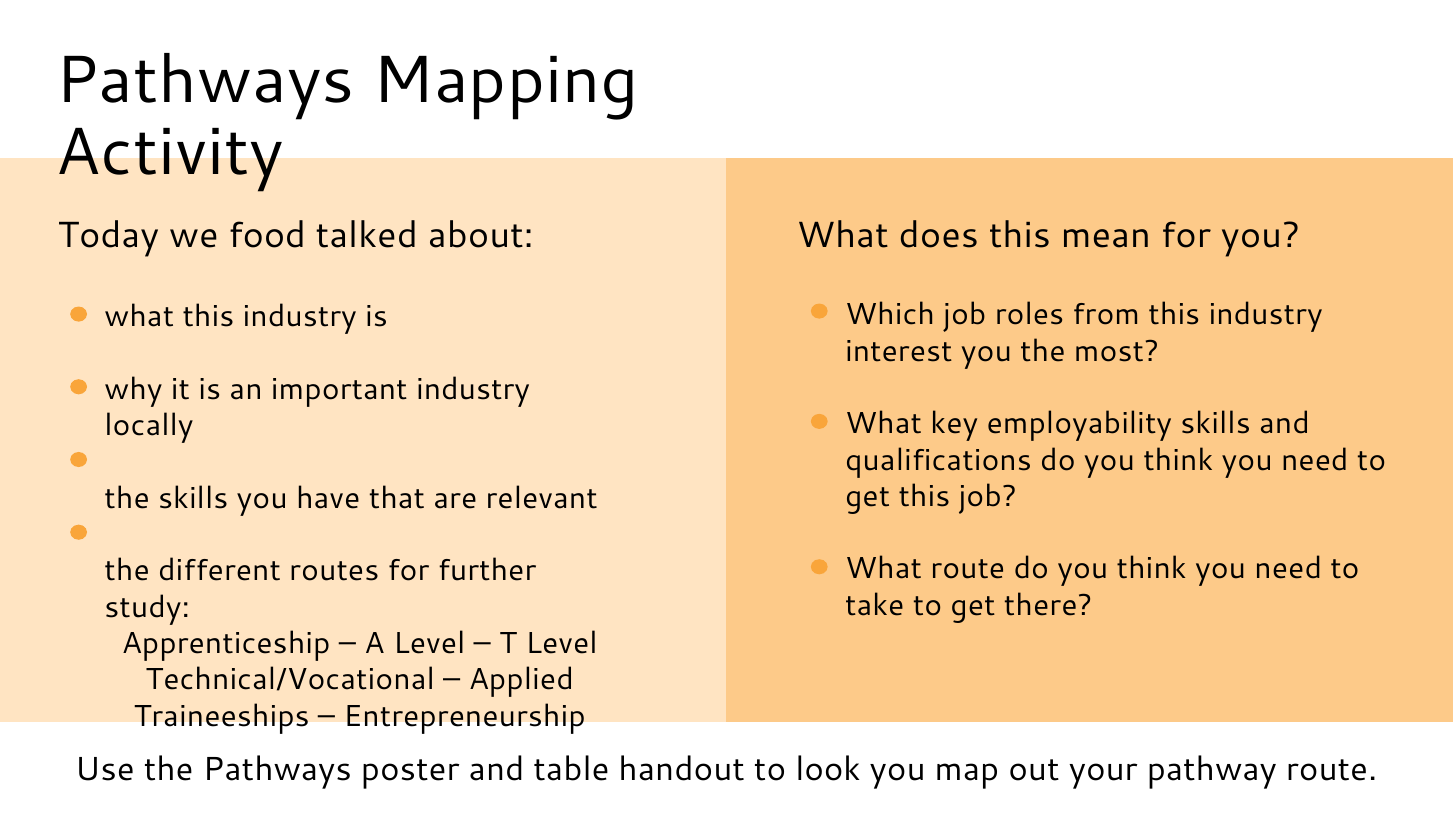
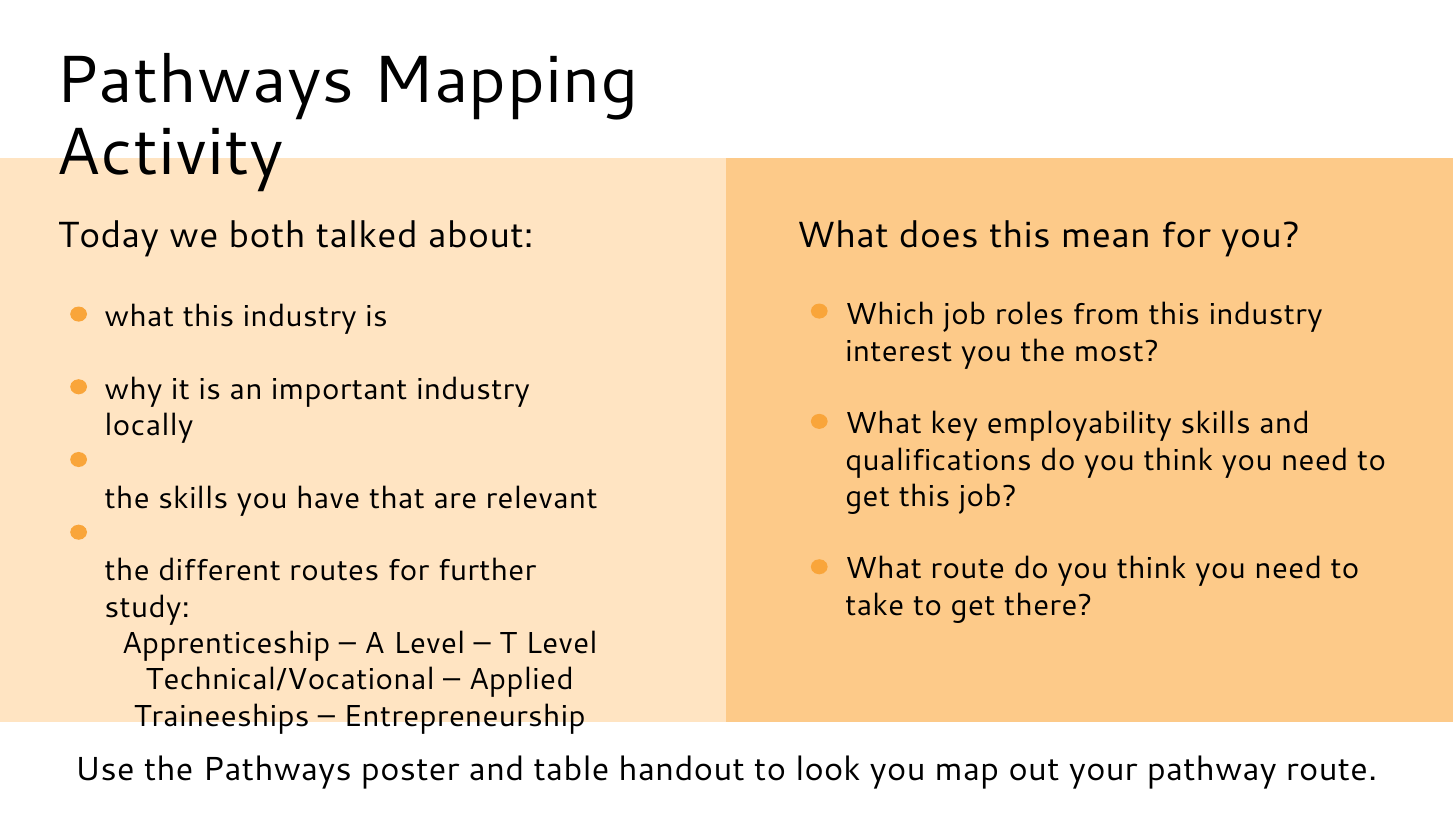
food: food -> both (267, 235)
